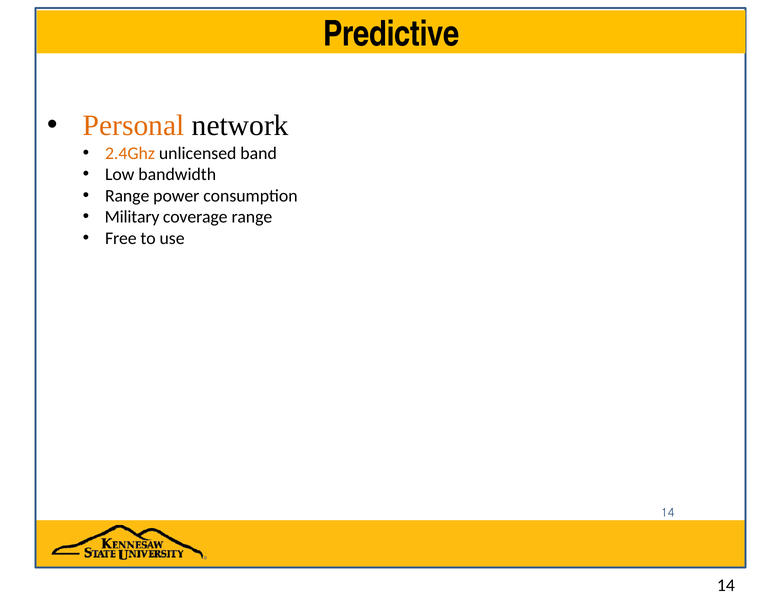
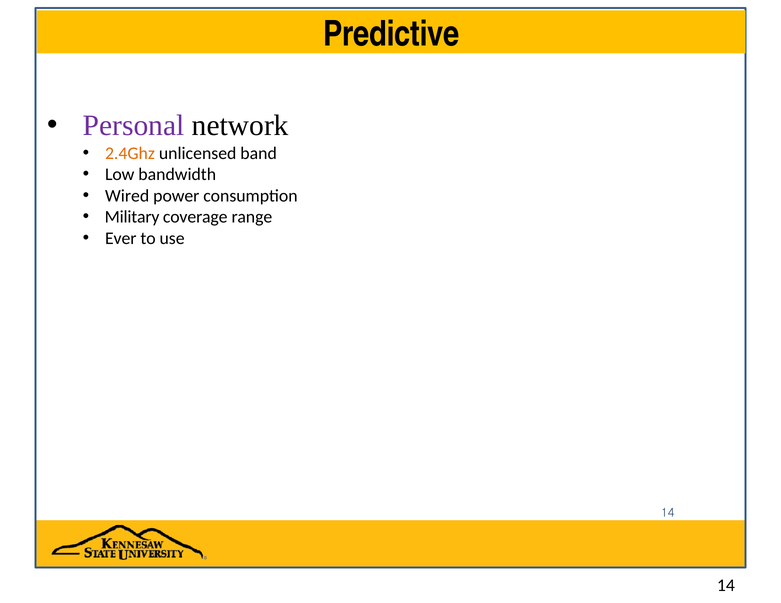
Personal colour: orange -> purple (134, 126)
Range: Range -> Wired (127, 196)
Free: Free -> Ever (121, 239)
